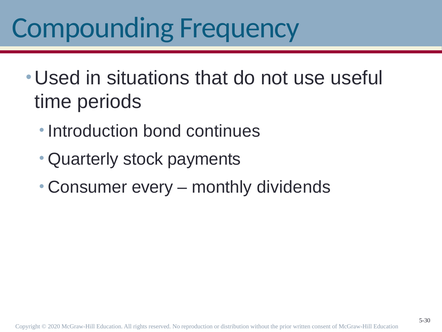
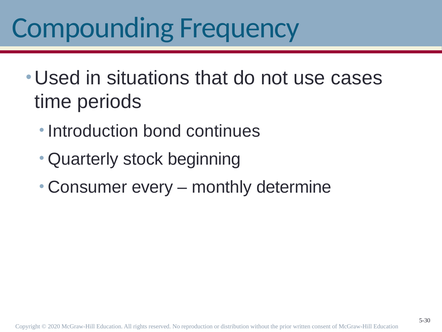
useful: useful -> cases (357, 78)
payments: payments -> beginning (204, 159)
dividends: dividends -> determine (294, 187)
